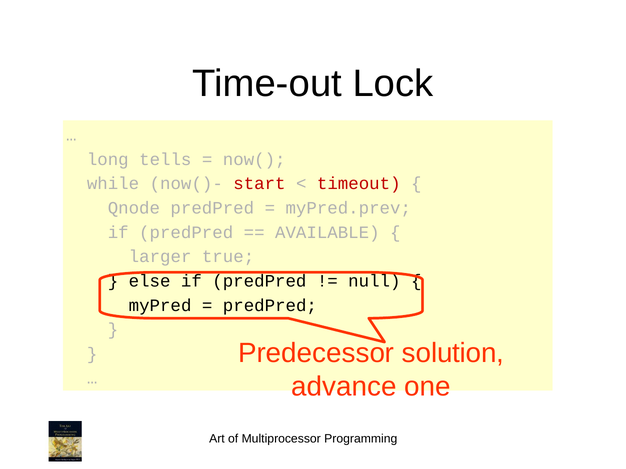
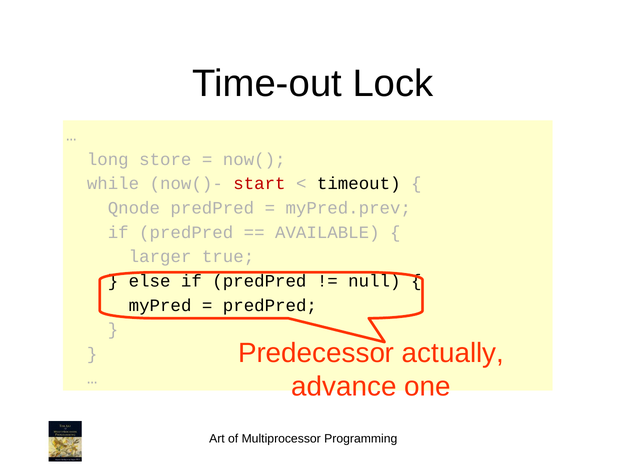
tells: tells -> store (165, 160)
timeout colour: red -> black (359, 184)
solution: solution -> actually (453, 353)
